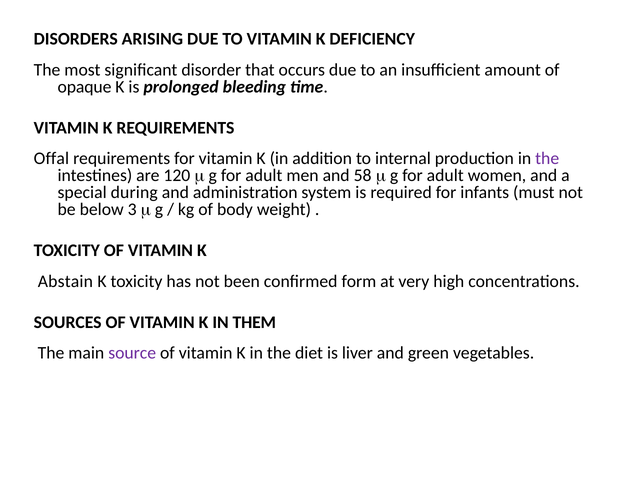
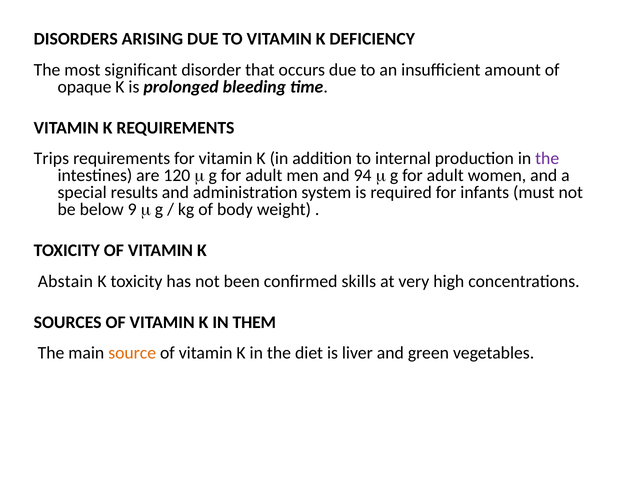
Offal: Offal -> Trips (51, 158)
58: 58 -> 94 (363, 175)
during: during -> results (134, 192)
3: 3 -> 9 (132, 209)
form: form -> skills (359, 281)
source colour: purple -> orange (132, 353)
